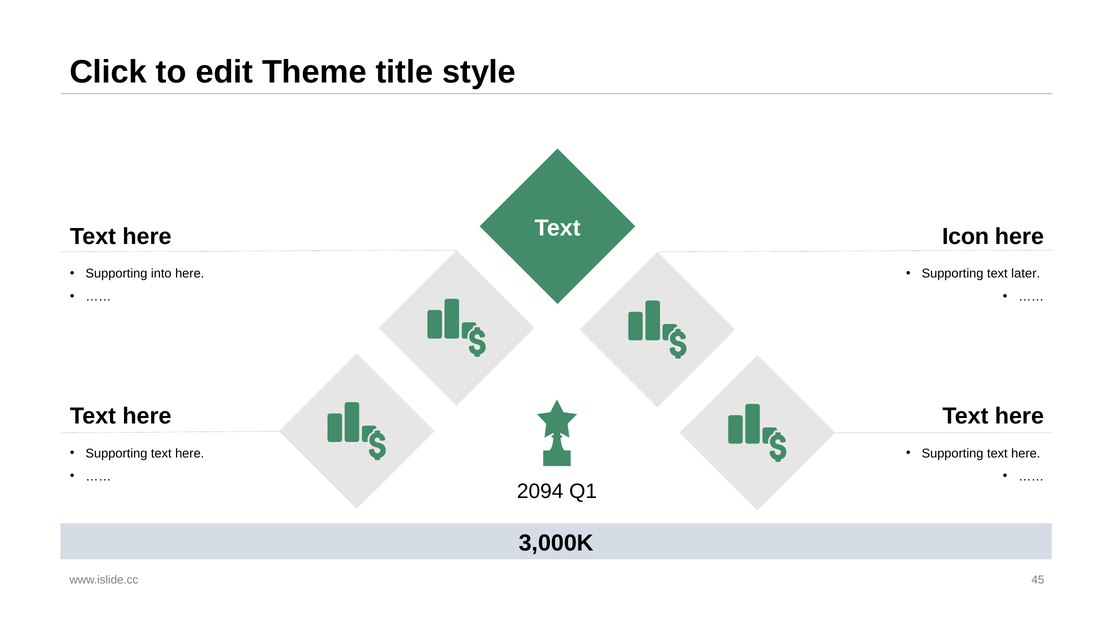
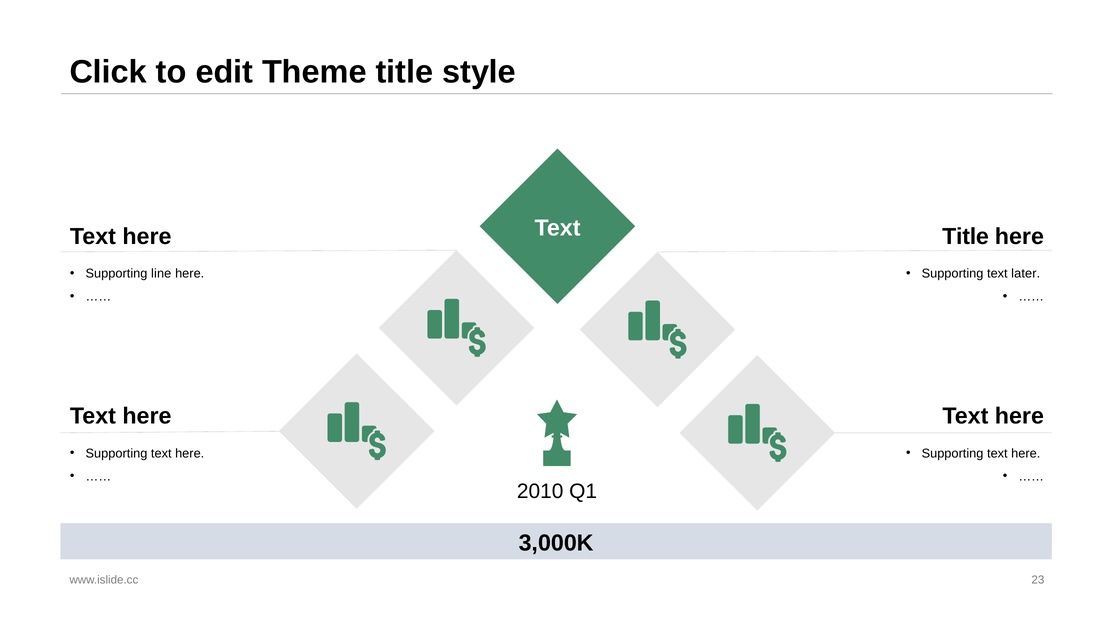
Icon: Icon -> Title (966, 237)
into: into -> line (161, 274)
2094: 2094 -> 2010 (540, 492)
45: 45 -> 23 (1038, 580)
